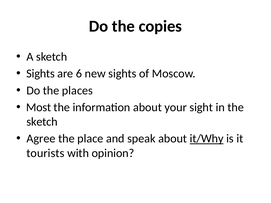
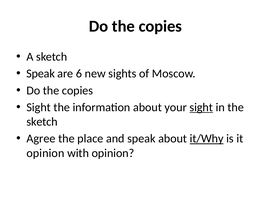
Sights: Sights -> Speak (41, 74)
places: places -> copies (77, 91)
Most: Most -> Sight (39, 107)
sight underline: none -> present (201, 107)
tourists: tourists -> opinion (45, 153)
